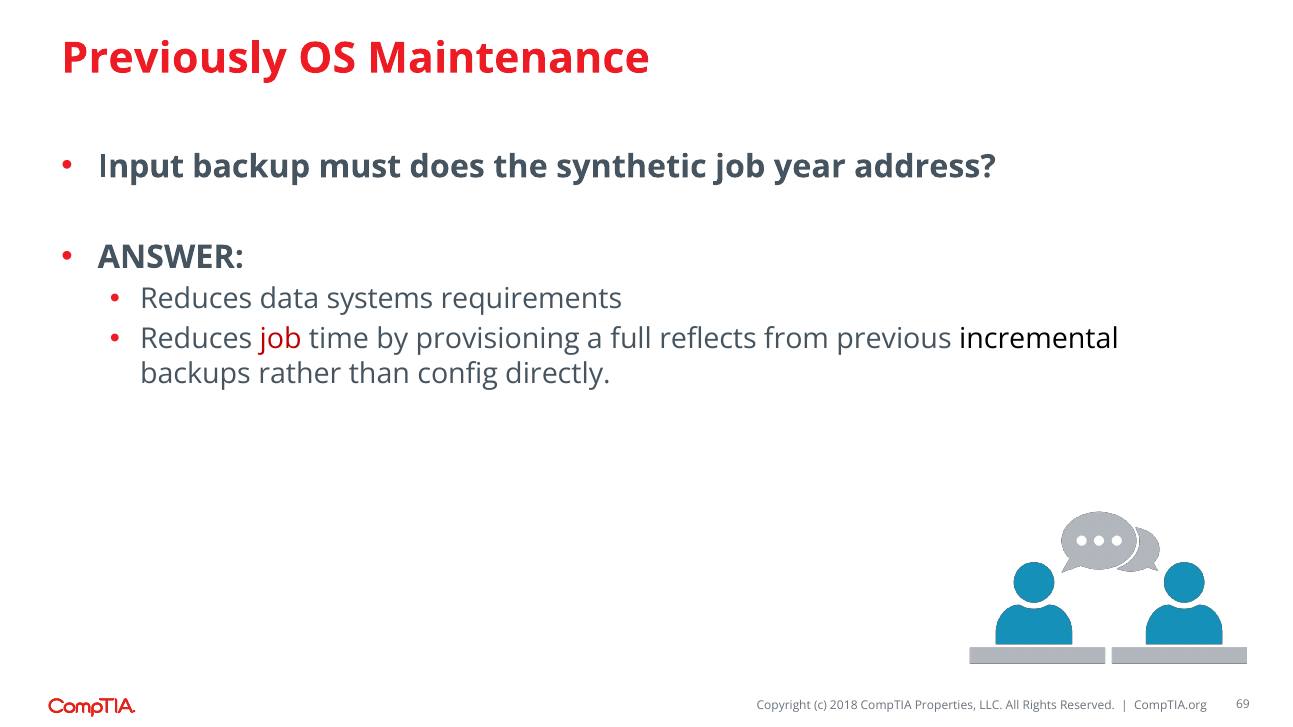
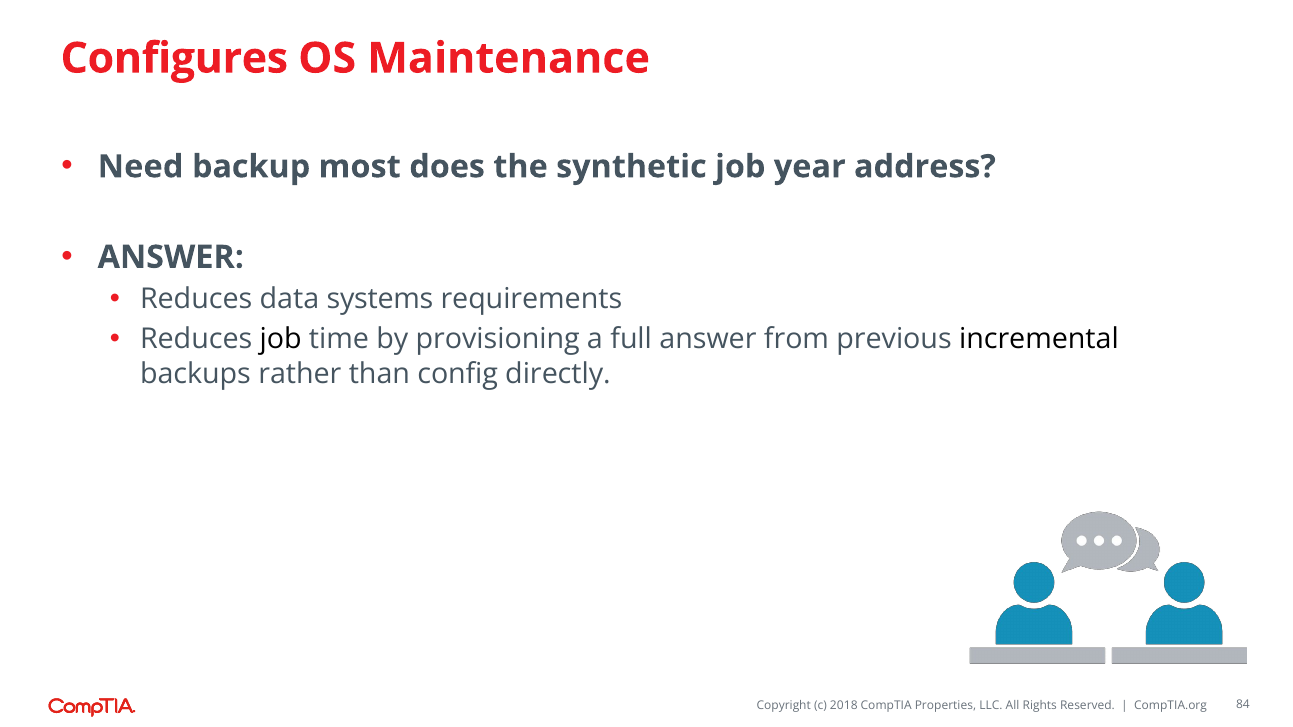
Previously: Previously -> Configures (174, 58)
Input: Input -> Need (140, 167)
must: must -> most (360, 167)
job colour: red -> black (281, 340)
full reflects: reflects -> answer (708, 340)
69: 69 -> 84 (1243, 705)
